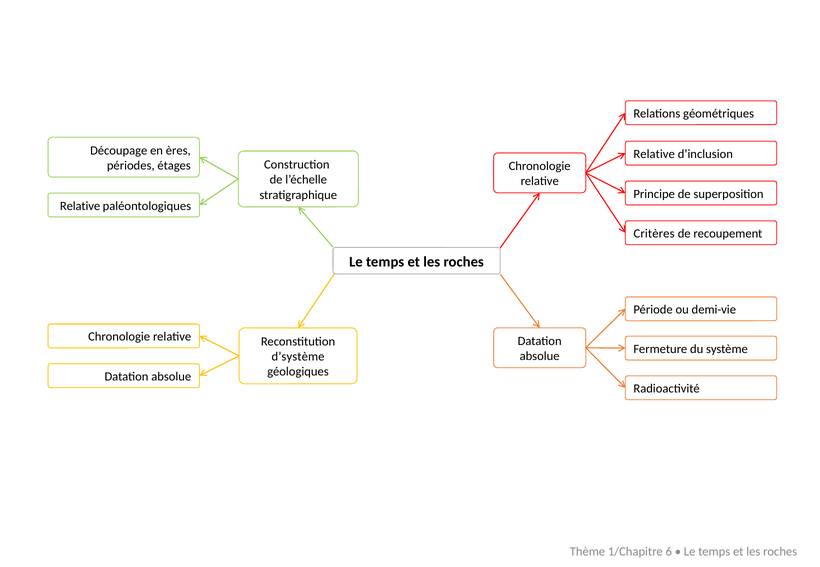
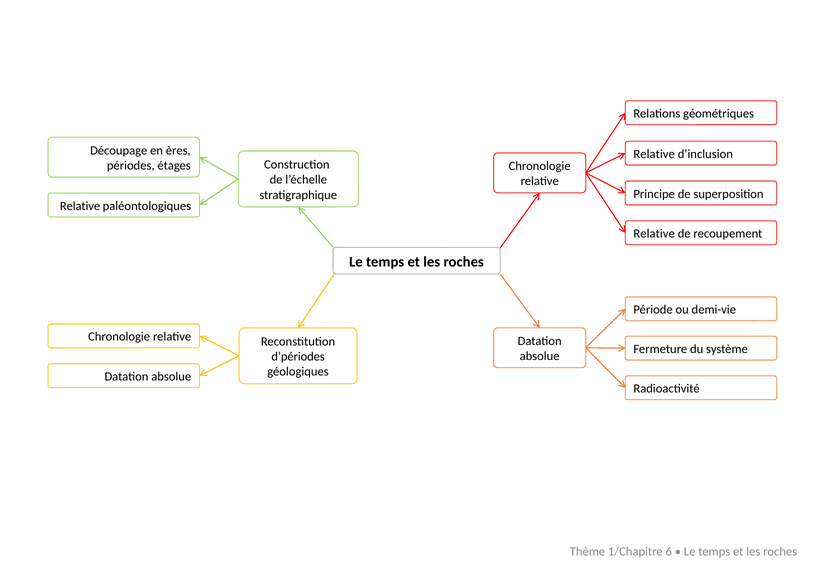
Critères: Critères -> Relative (654, 234)
d’système: d’système -> d’périodes (298, 357)
